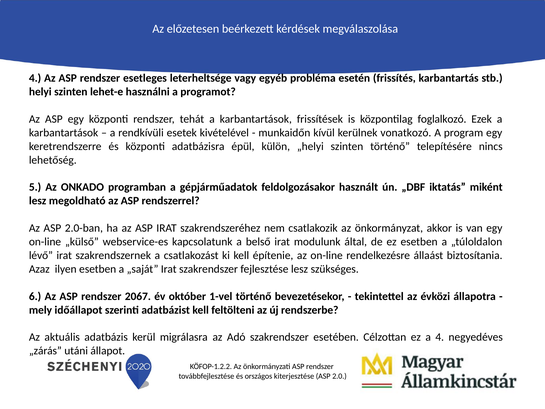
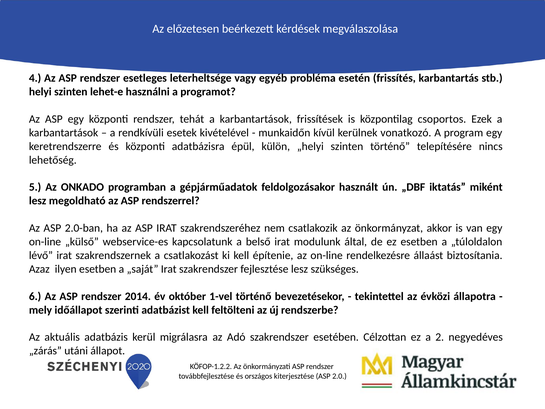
foglalkozó: foglalkozó -> csoportos (442, 119)
2067: 2067 -> 2014 (138, 296)
a 4: 4 -> 2 (440, 337)
